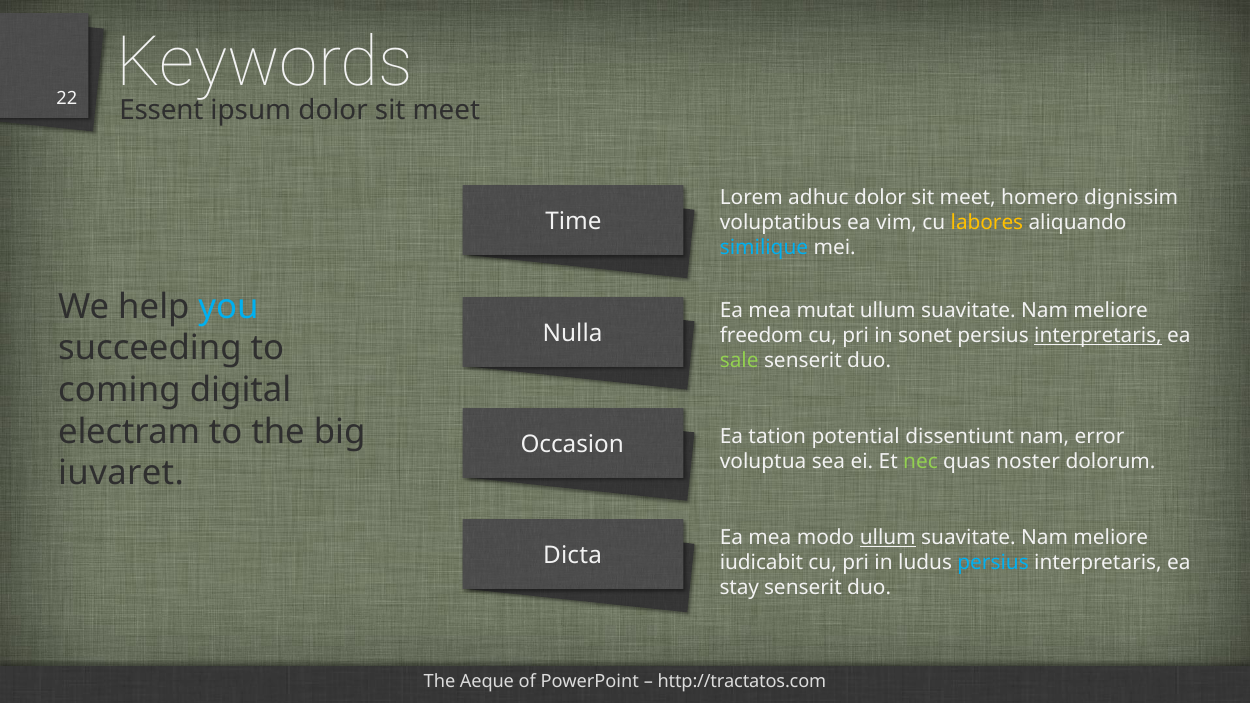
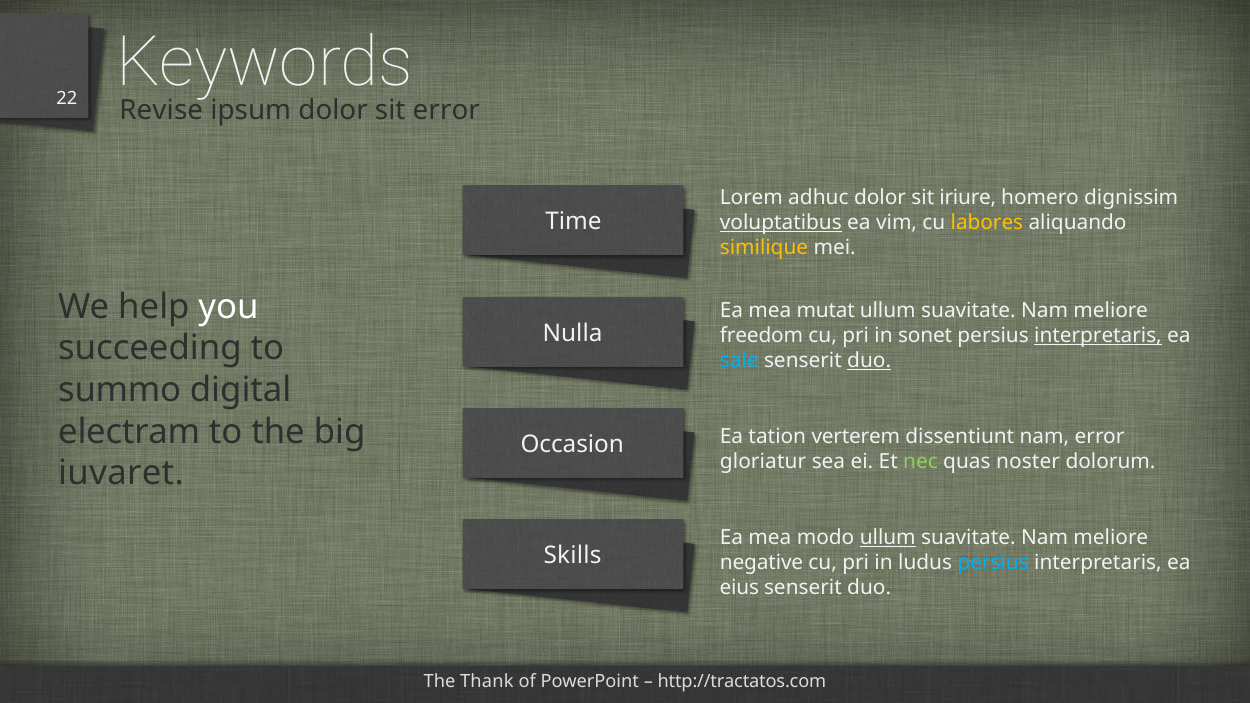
Essent: Essent -> Revise (161, 110)
ipsum dolor sit meet: meet -> error (446, 110)
meet: meet -> iriure (968, 197)
voluptatibus underline: none -> present (781, 222)
similique colour: light blue -> yellow (764, 247)
you colour: light blue -> white (229, 307)
sale colour: light green -> light blue (739, 360)
duo underline: none -> present (869, 360)
coming: coming -> summo (120, 390)
potential: potential -> verterem (856, 437)
voluptua: voluptua -> gloriatur (763, 462)
Dicta: Dicta -> Skills (573, 556)
iudicabit: iudicabit -> negative (762, 563)
stay: stay -> eius (739, 588)
Aeque: Aeque -> Thank (487, 682)
